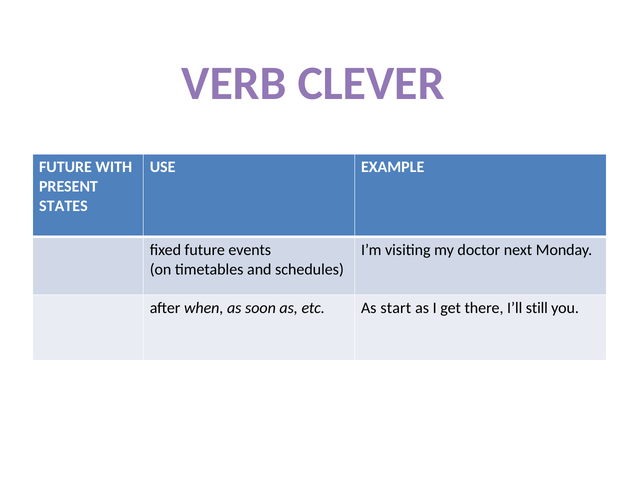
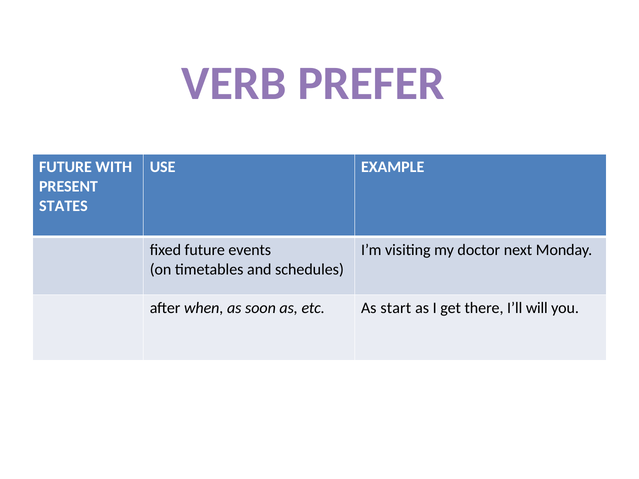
CLEVER: CLEVER -> PREFER (371, 84)
still: still -> will (537, 308)
